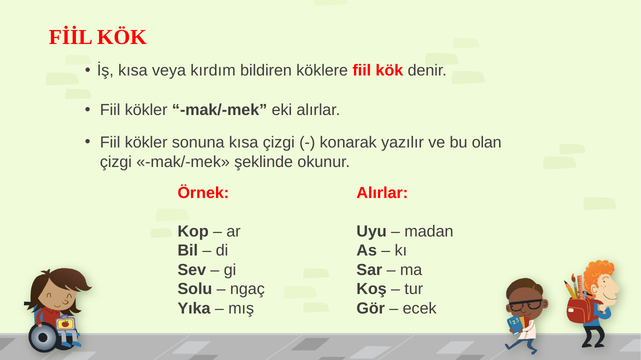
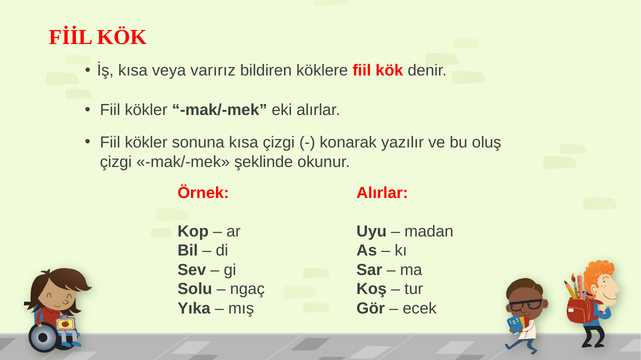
kırdım: kırdım -> varırız (213, 71)
olan: olan -> oluş (487, 143)
